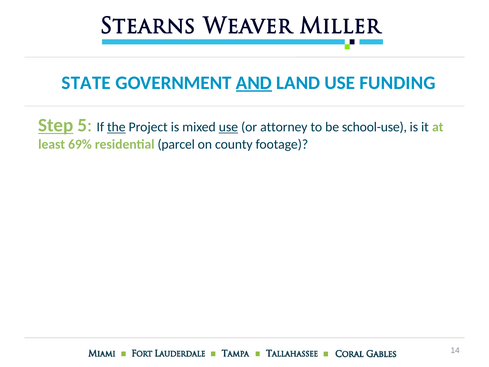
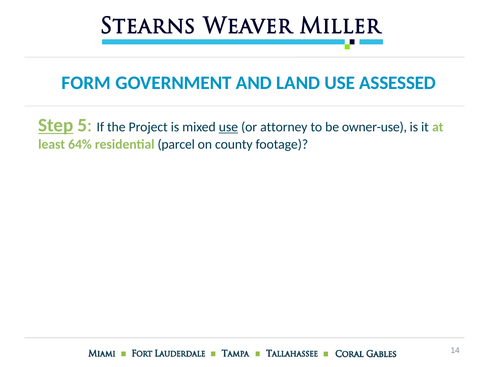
STATE: STATE -> FORM (86, 83)
AND underline: present -> none (254, 83)
FUNDING: FUNDING -> ASSESSED (398, 83)
the underline: present -> none (116, 127)
school-use: school-use -> owner-use (374, 127)
69%: 69% -> 64% (80, 144)
